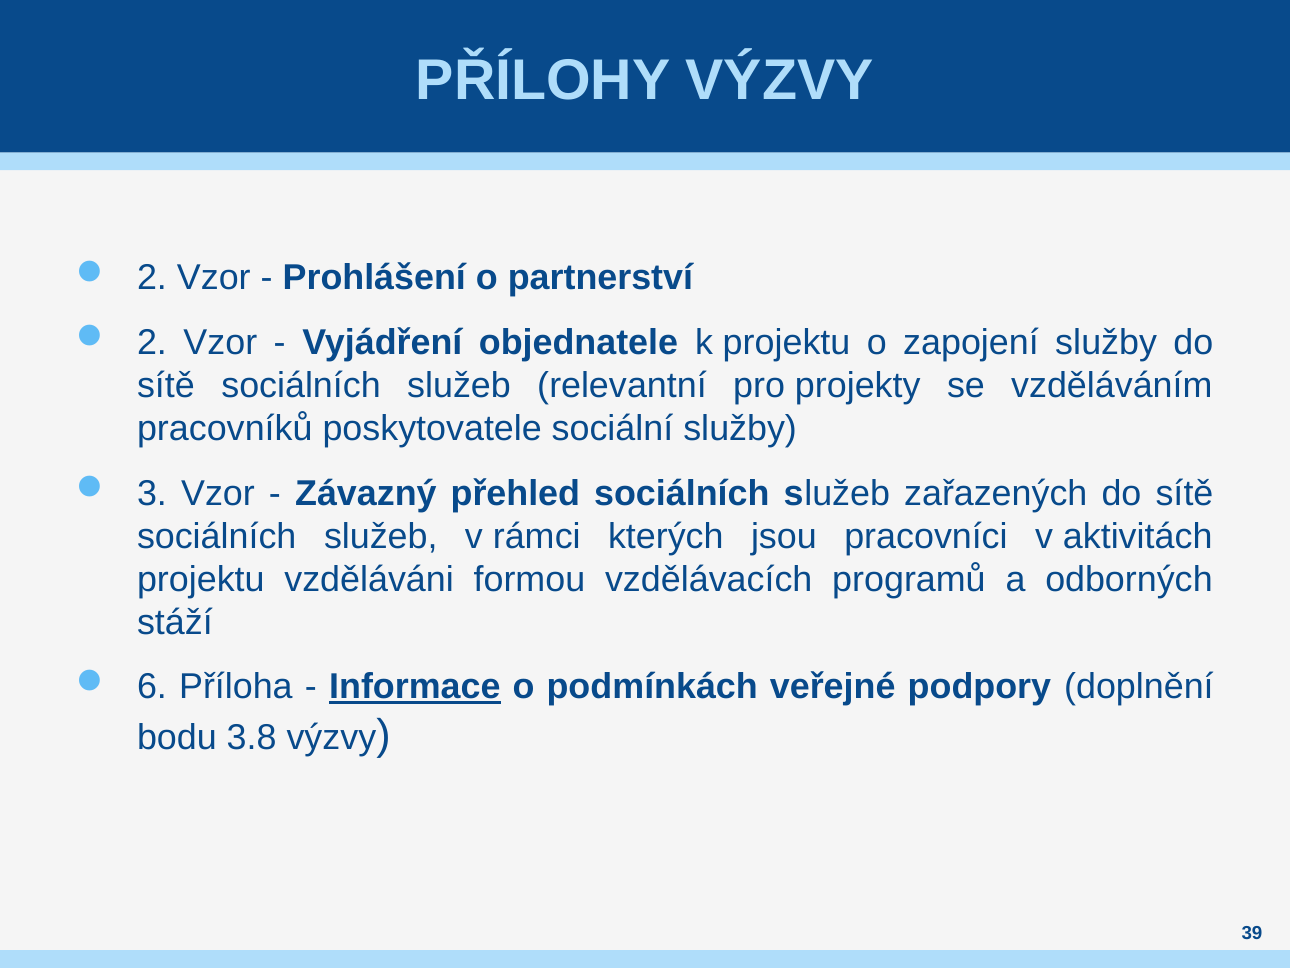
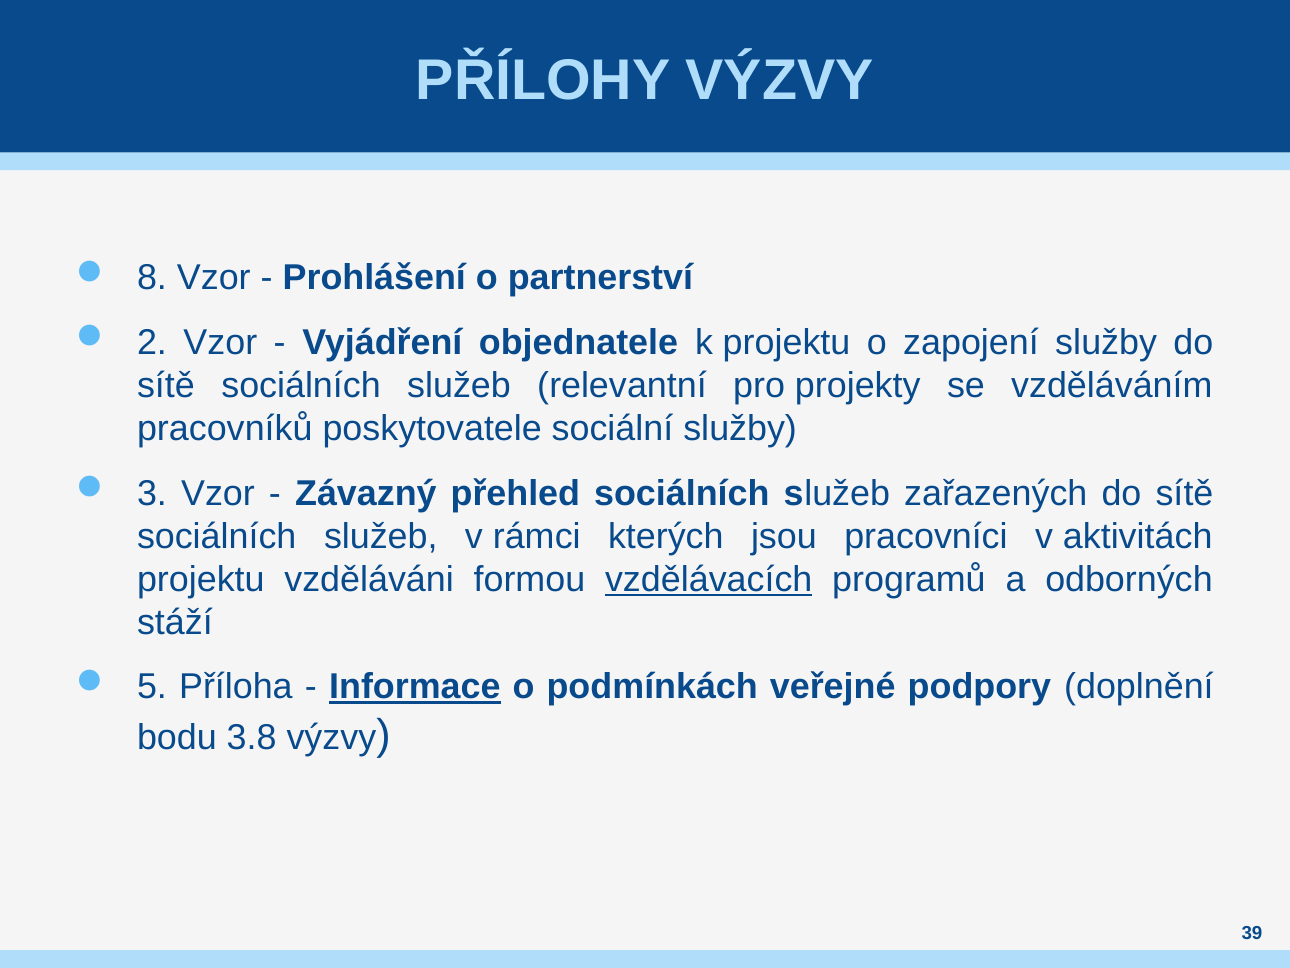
2: 2 -> 8 (152, 278)
vzdělávacích underline: none -> present (709, 579)
6: 6 -> 5 (152, 687)
